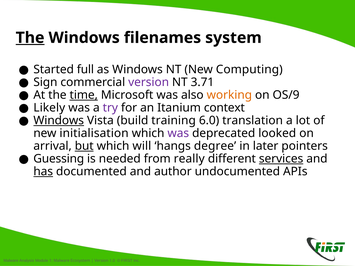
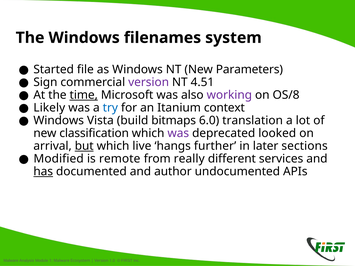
The underline: present -> none (30, 38)
full: full -> file (85, 70)
Computing: Computing -> Parameters (249, 70)
3.71: 3.71 -> 4.51 (202, 82)
working colour: orange -> purple (229, 95)
OS/9: OS/9 -> OS/8 (286, 95)
try colour: purple -> blue (110, 108)
Windows underline: present -> none (59, 121)
training: training -> bitmaps (174, 121)
initialisation: initialisation -> classification (94, 133)
will: will -> live (142, 146)
degree: degree -> further (215, 146)
pointers: pointers -> sections (305, 146)
Guessing: Guessing -> Modified (59, 159)
needed: needed -> remote (120, 159)
services underline: present -> none (281, 159)
